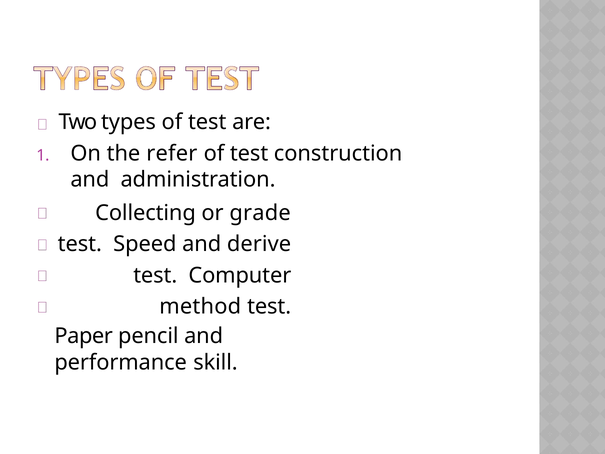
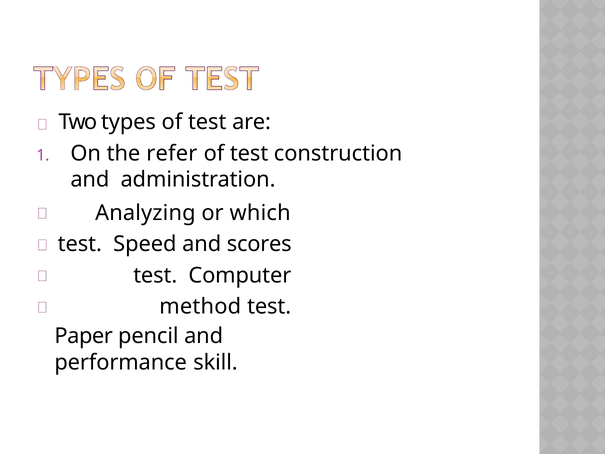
Collecting: Collecting -> Analyzing (145, 213)
grade: grade -> which (260, 213)
derive: derive -> scores (259, 244)
